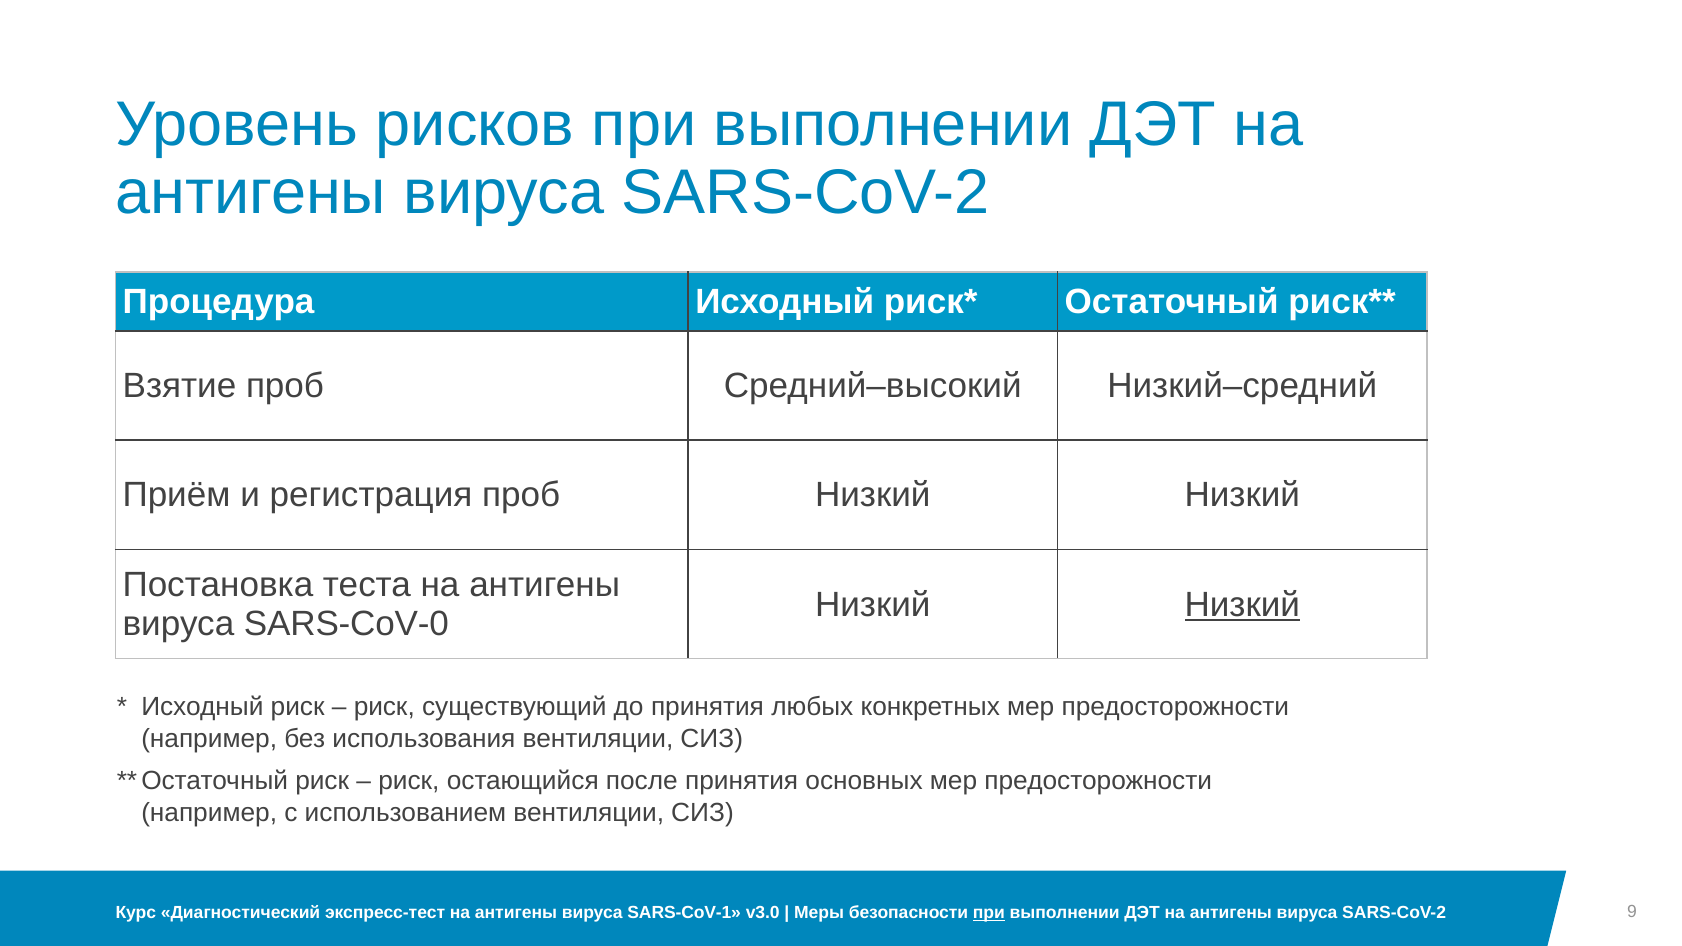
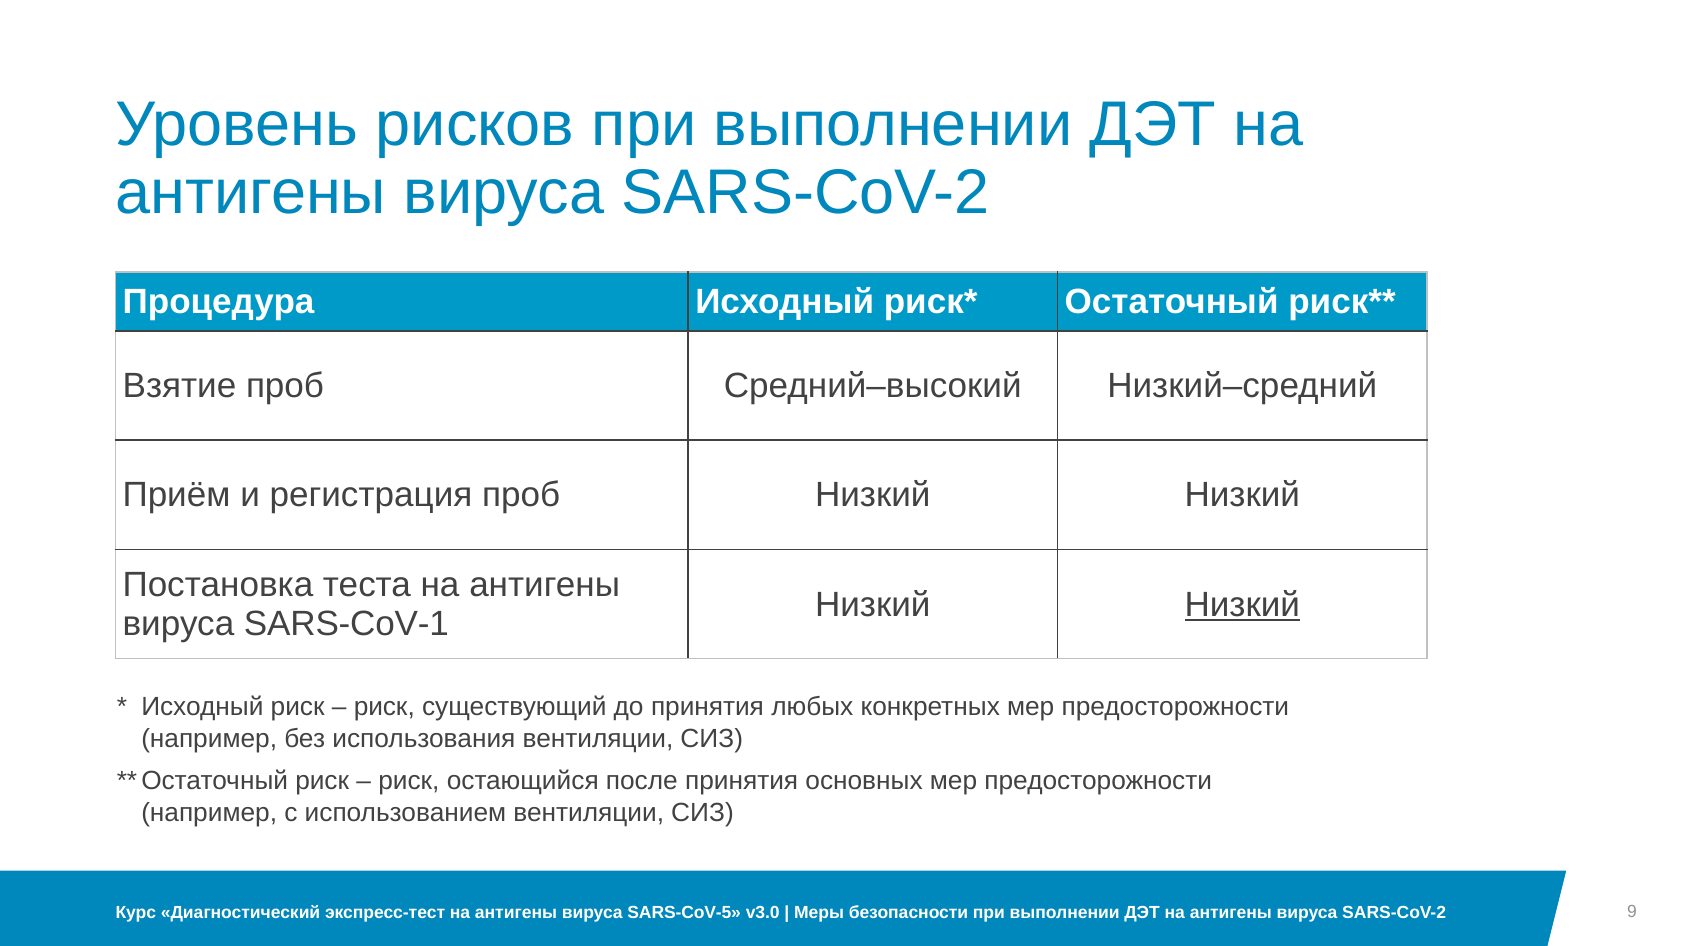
SARS-CoV-0: SARS-CoV-0 -> SARS-CoV-1 (346, 624)
SARS-CoV-1: SARS-CoV-1 -> SARS-CoV-5 (684, 913)
при underline: present -> none (989, 913)
